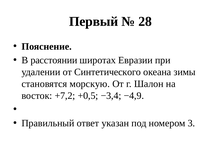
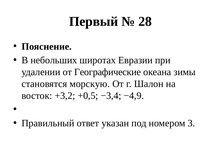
расстоянии: расстоянии -> небольших (54, 60)
Синтетического: Синтетического -> Географические (108, 72)
+7,2: +7,2 -> +3,2 (65, 95)
